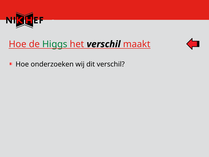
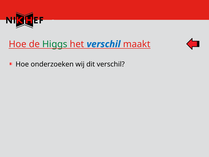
verschil colour: black -> blue (104, 44)
